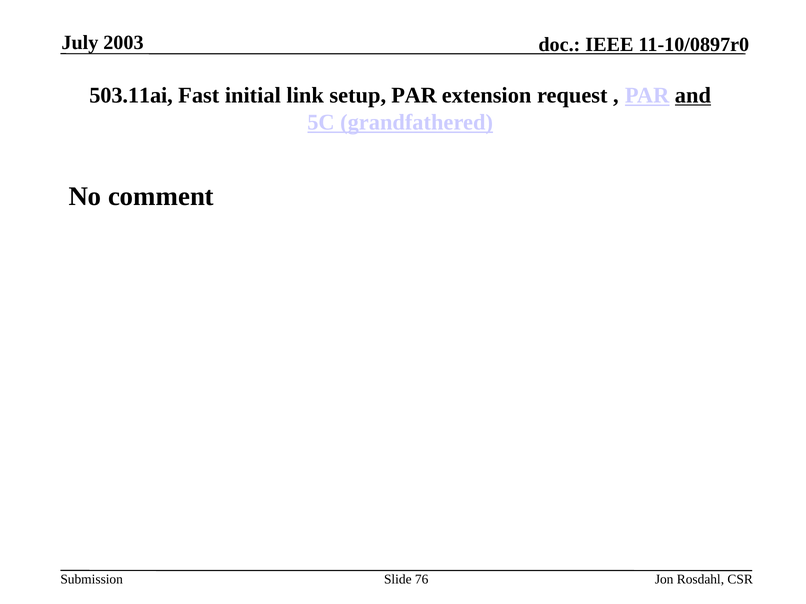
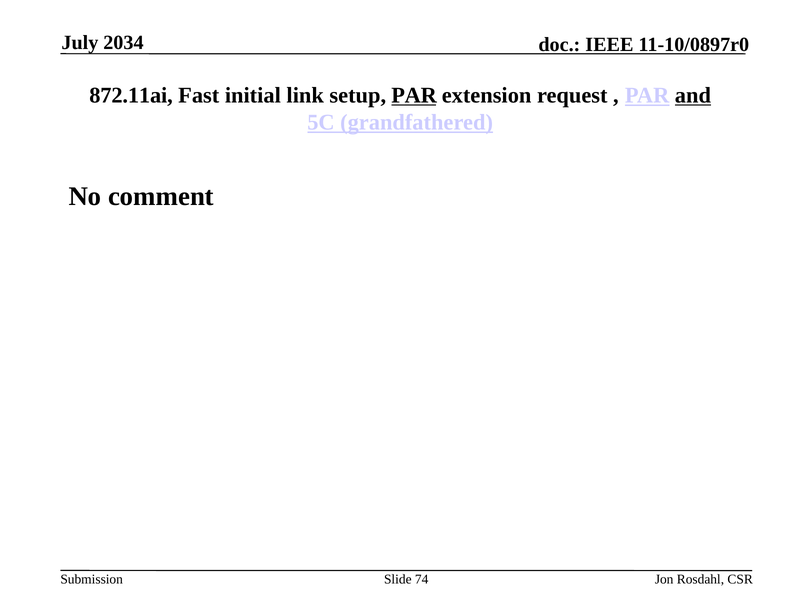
2003: 2003 -> 2034 (123, 43)
503.11ai: 503.11ai -> 872.11ai (131, 96)
PAR underline: none -> present (414, 96)
76: 76 -> 74 (422, 580)
